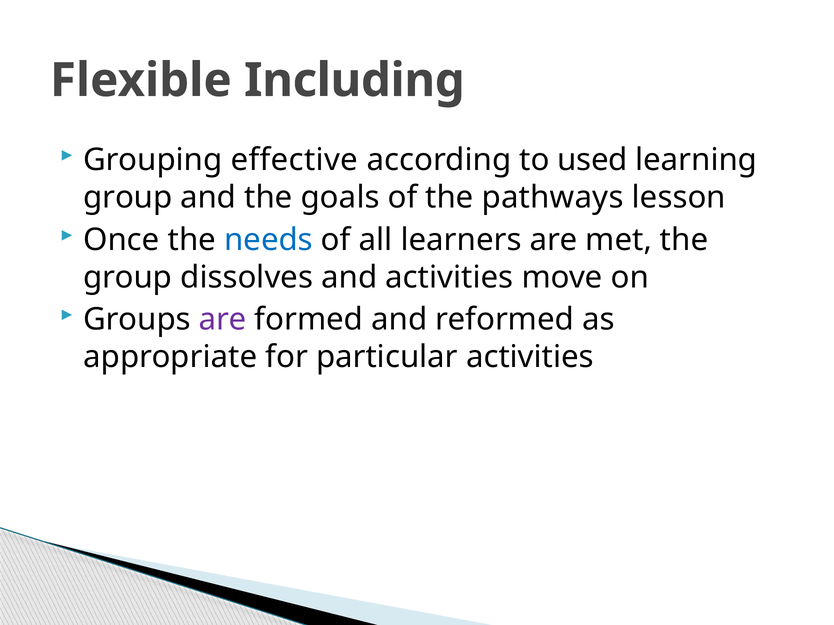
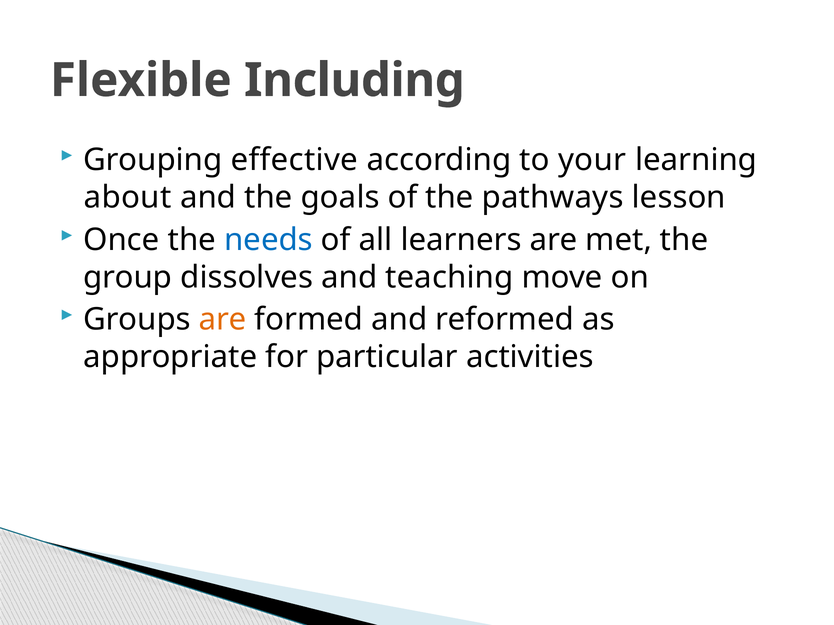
used: used -> your (592, 160)
group: group -> about (128, 198)
and activities: activities -> teaching (449, 278)
are colour: purple -> orange (223, 320)
